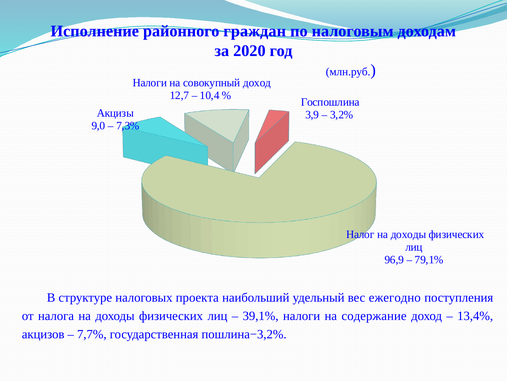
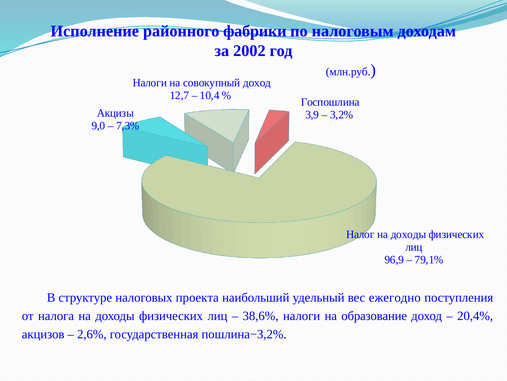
граждан: граждан -> фабрики (255, 31)
2020: 2020 -> 2002 (249, 51)
39,1%: 39,1% -> 38,6% (261, 315)
содержание: содержание -> образование (374, 315)
13,4%: 13,4% -> 20,4% (475, 315)
7,7%: 7,7% -> 2,6% (92, 334)
